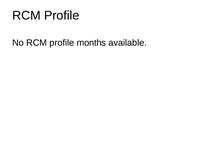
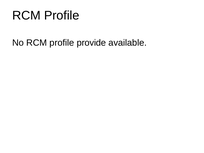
months: months -> provide (91, 43)
